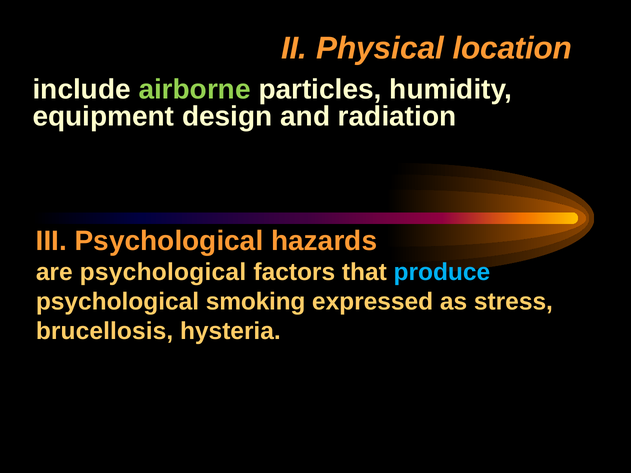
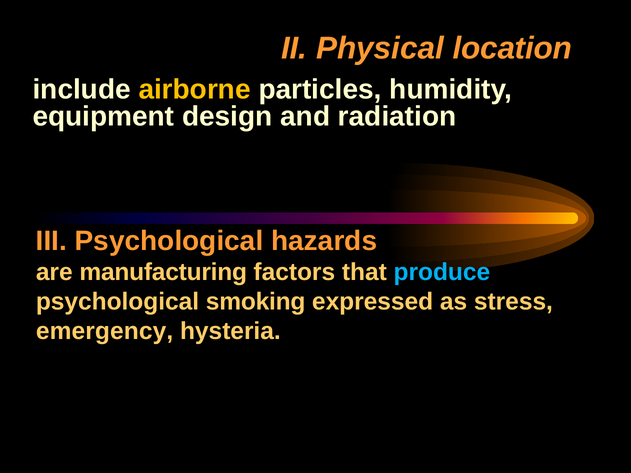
airborne colour: light green -> yellow (195, 89)
are psychological: psychological -> manufacturing (163, 273)
brucellosis: brucellosis -> emergency (105, 331)
